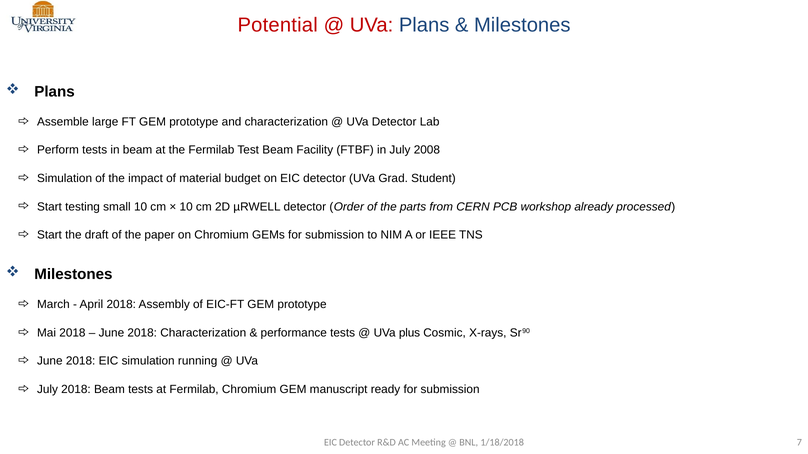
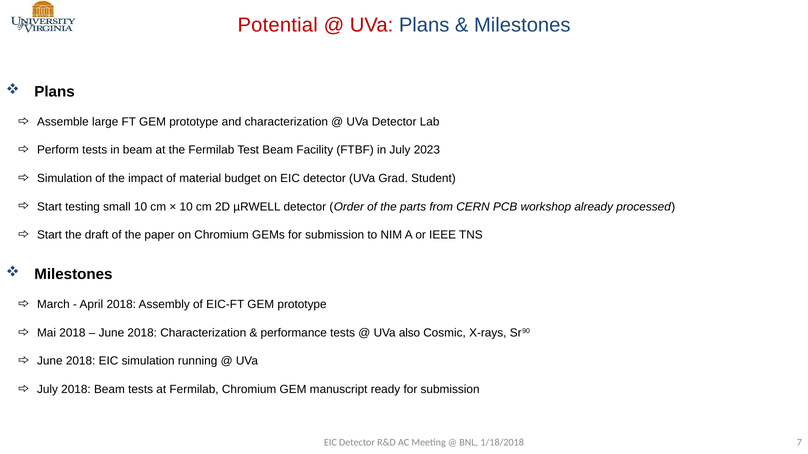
2008: 2008 -> 2023 (427, 150)
plus: plus -> also (410, 333)
